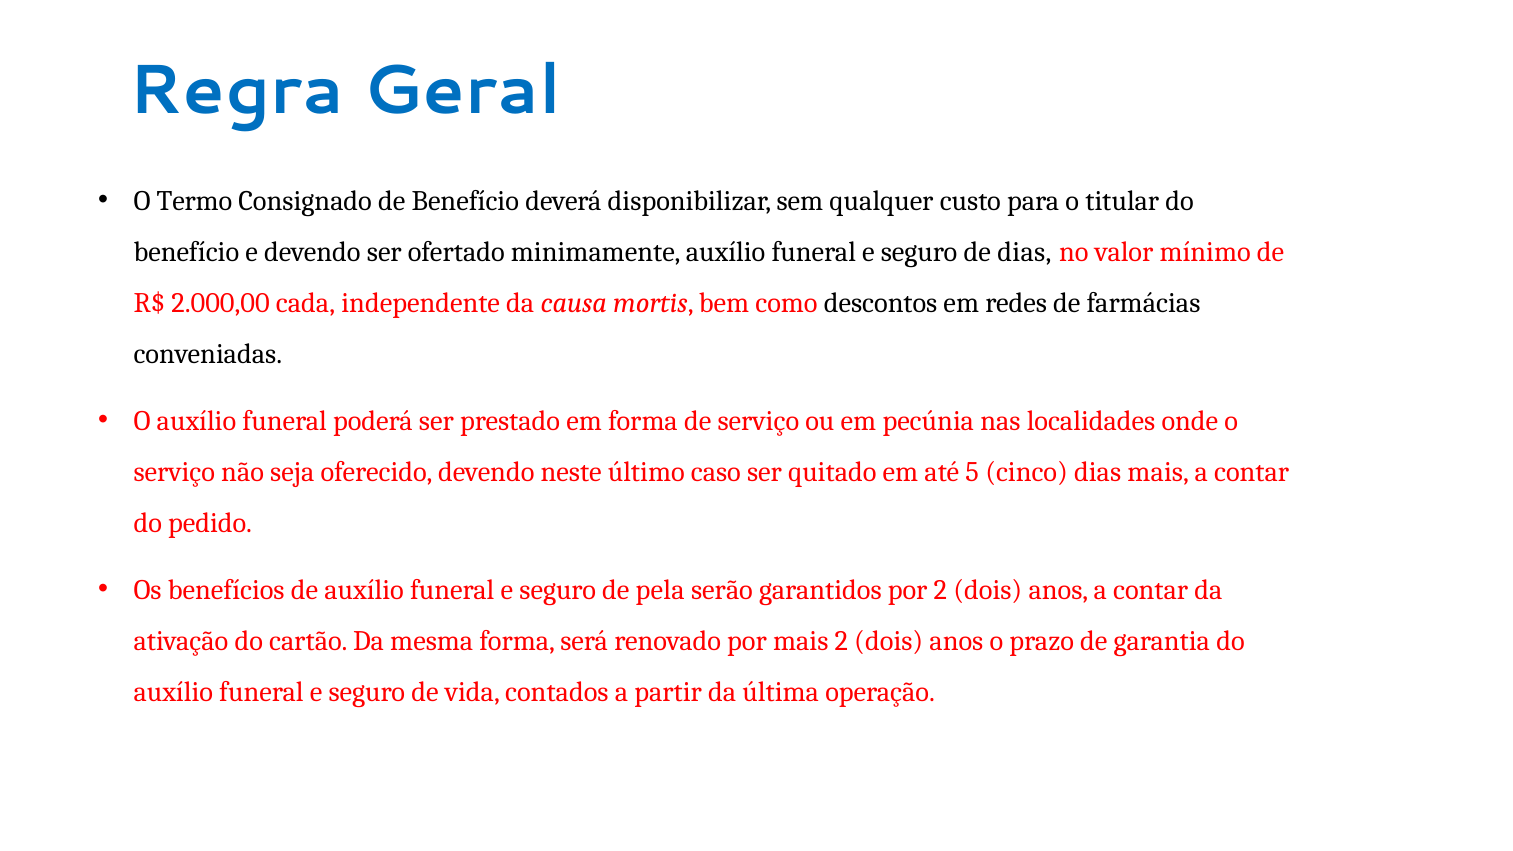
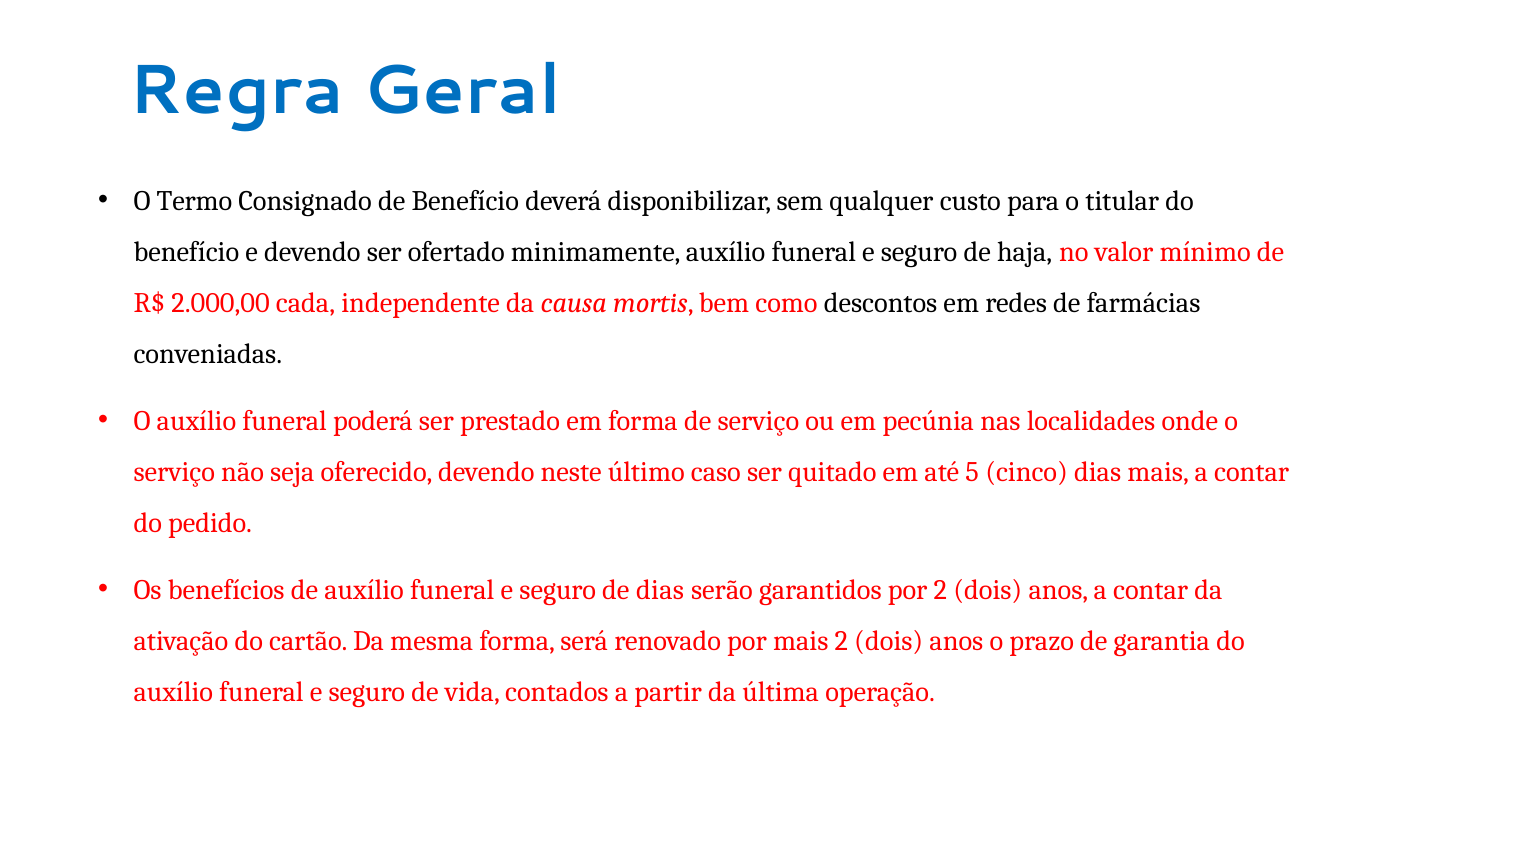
de dias: dias -> haja (1025, 252)
de pela: pela -> dias (660, 590)
